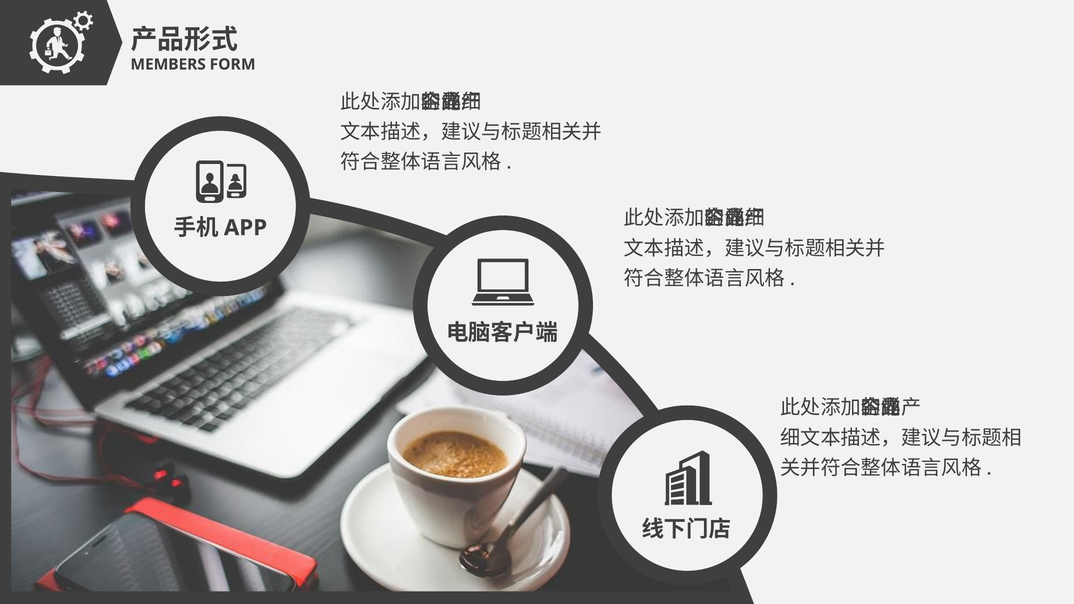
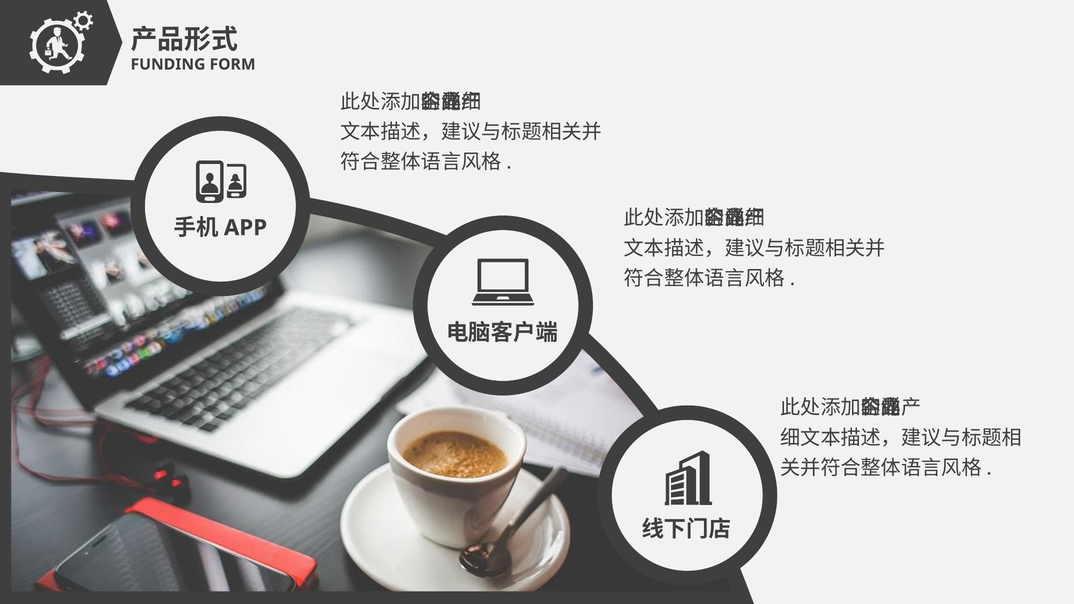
MEMBERS: MEMBERS -> FUNDING (168, 64)
